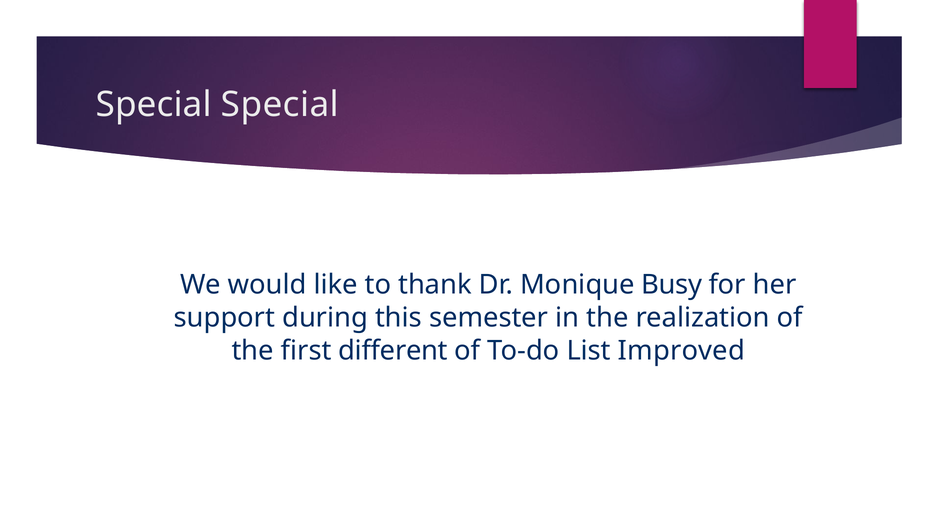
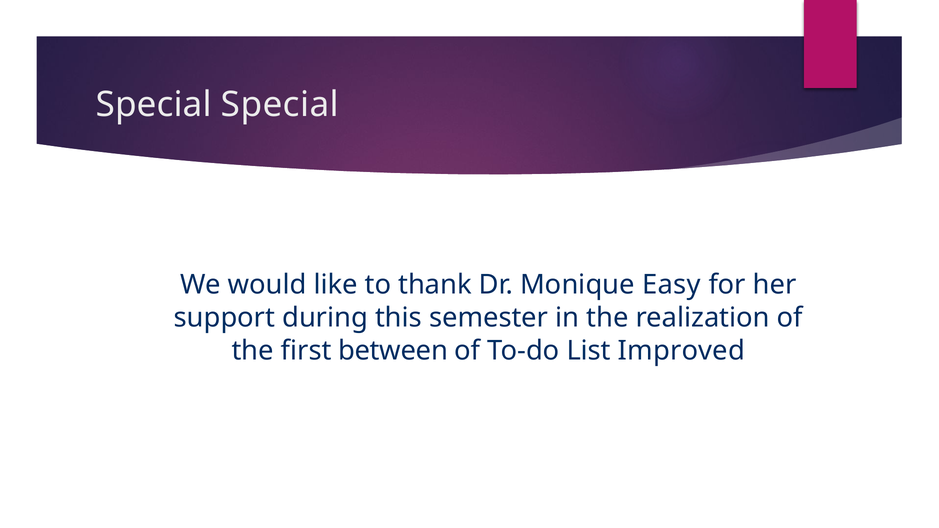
Busy: Busy -> Easy (671, 285)
different: different -> between (393, 351)
